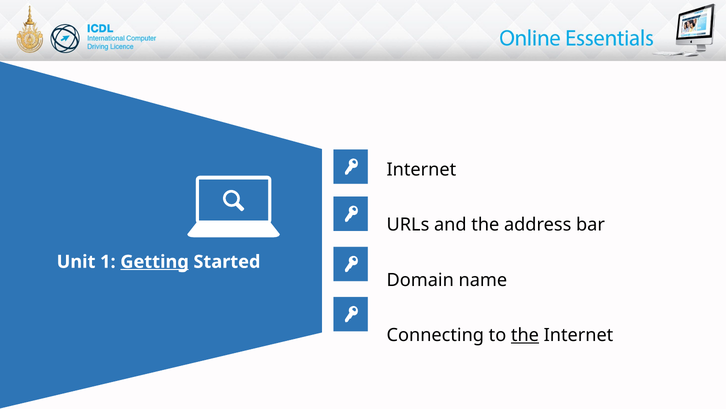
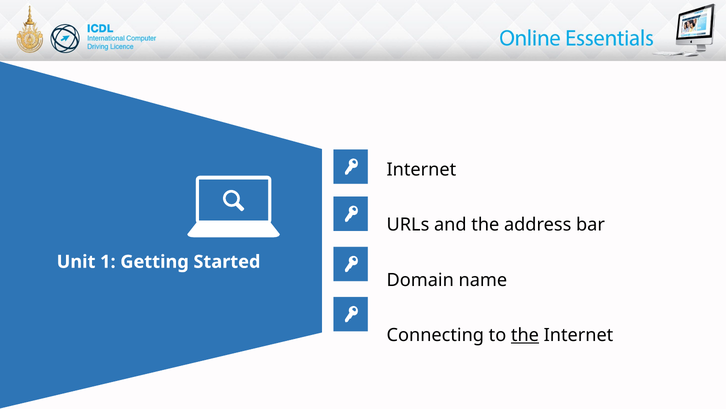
Getting underline: present -> none (155, 261)
